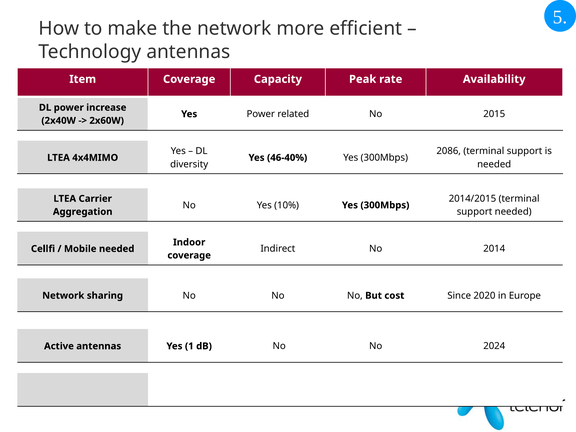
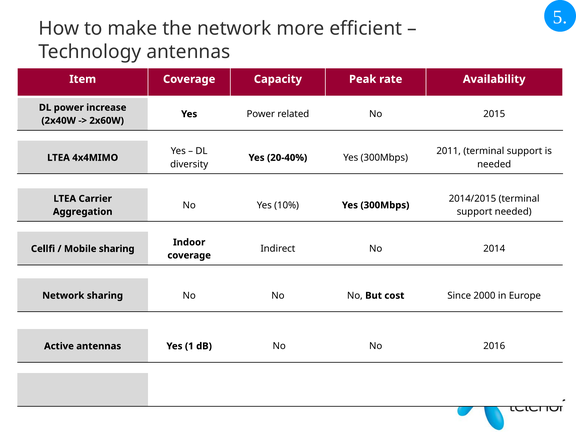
2086: 2086 -> 2011 (449, 151)
46-40%: 46-40% -> 20-40% (287, 158)
Mobile needed: needed -> sharing (117, 249)
2020: 2020 -> 2000 (484, 296)
2024: 2024 -> 2016 (494, 346)
